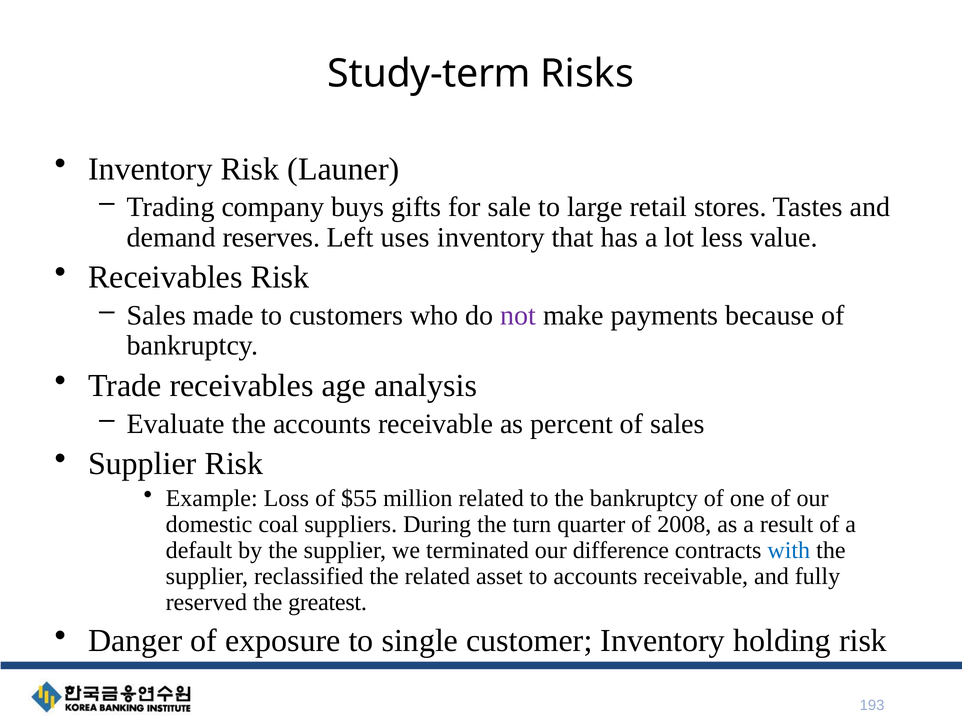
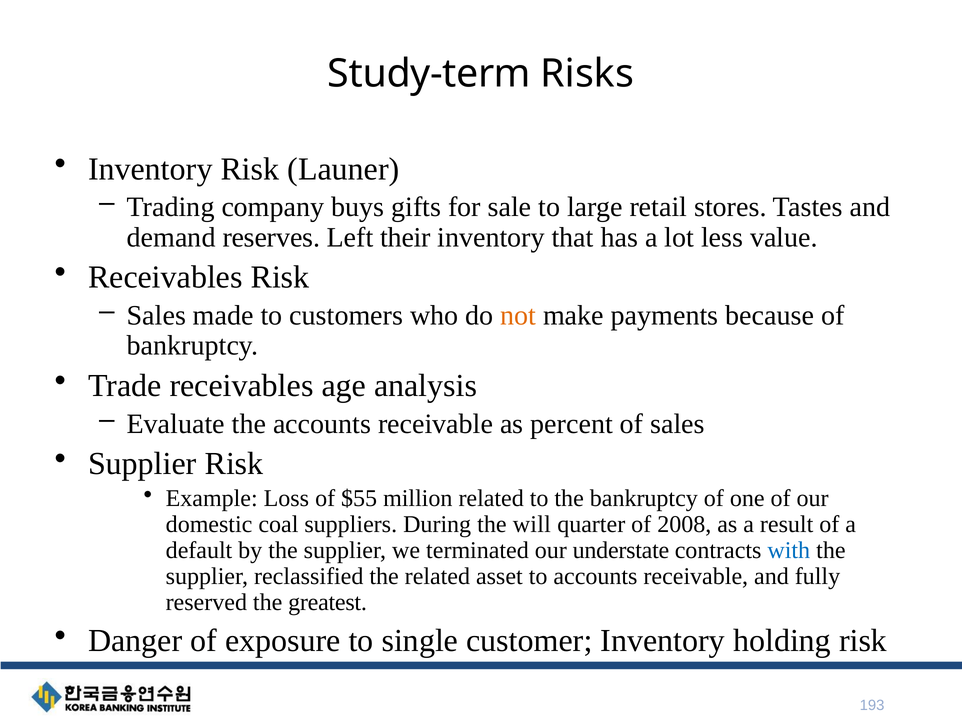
uses: uses -> their (406, 237)
not colour: purple -> orange (518, 316)
turn: turn -> will (532, 525)
difference: difference -> understate (621, 551)
